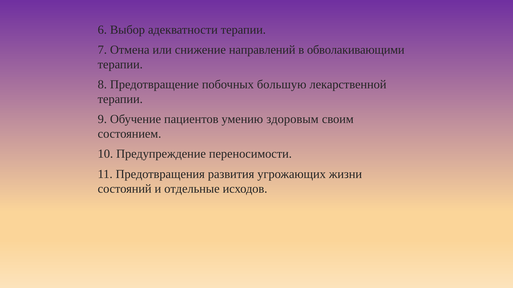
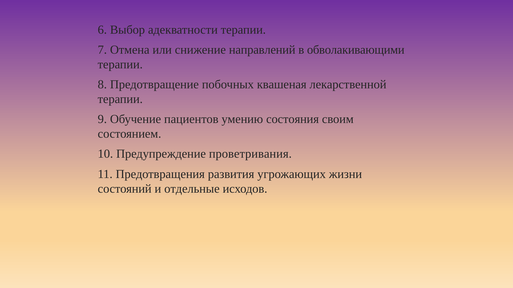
большую: большую -> квашеная (282, 85)
здоровым: здоровым -> состояния (293, 119)
переносимости: переносимости -> проветривания (250, 154)
